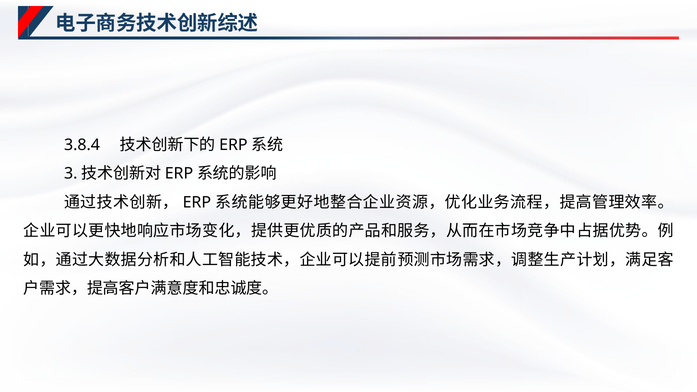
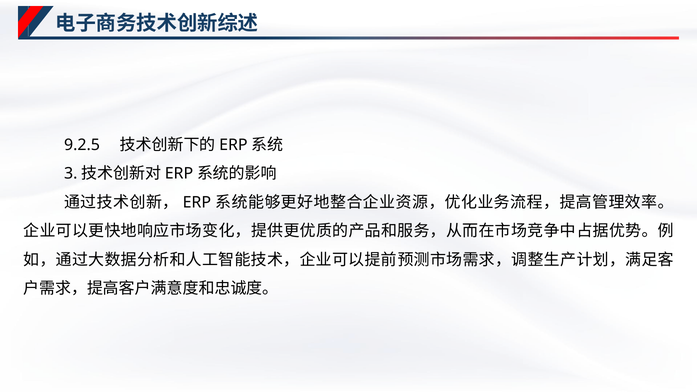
3.8.4: 3.8.4 -> 9.2.5 (82, 145)
